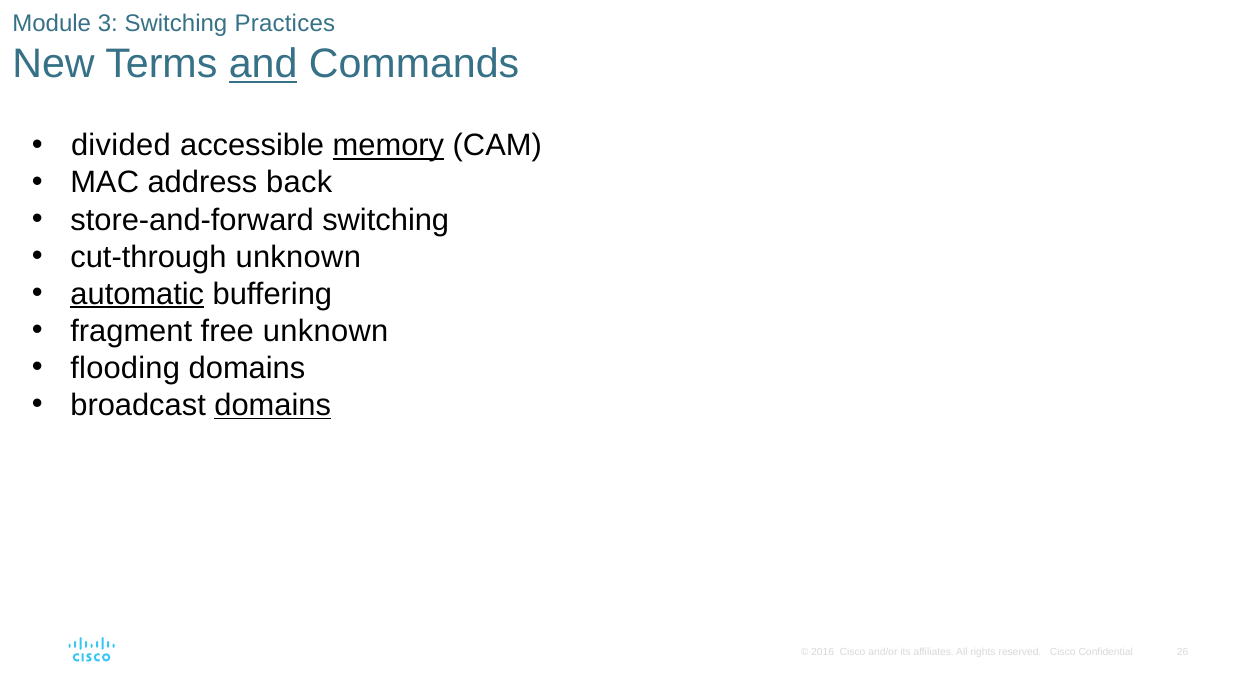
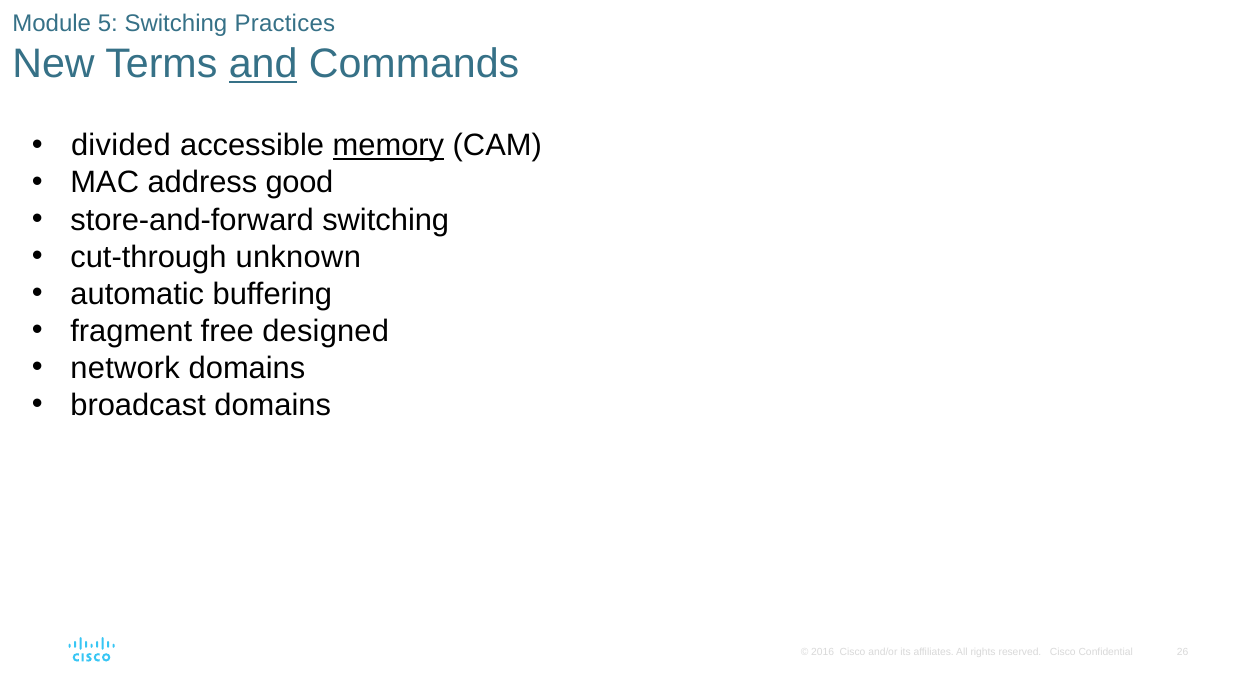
3: 3 -> 5 (108, 24)
back: back -> good (299, 183)
automatic underline: present -> none (137, 294)
free unknown: unknown -> designed (326, 331)
flooding: flooding -> network (125, 368)
domains underline: present -> none (273, 405)
